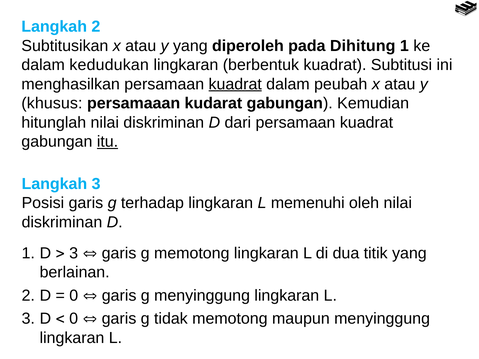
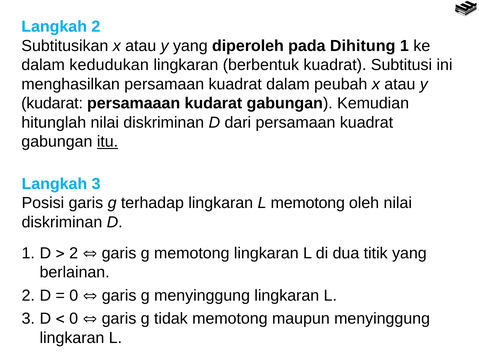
kuadrat underline: present -> none (235, 84)
khusus: khusus -> kudarat (52, 103)
L memenuhi: memenuhi -> memotong (308, 203)
3: 3 -> 2 (74, 253)
